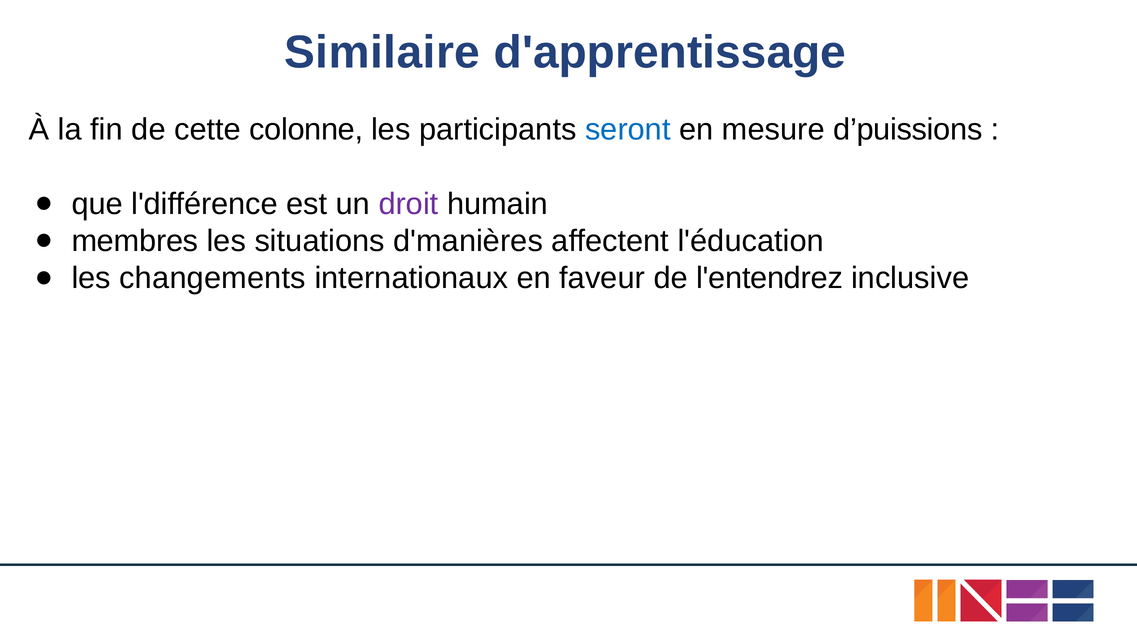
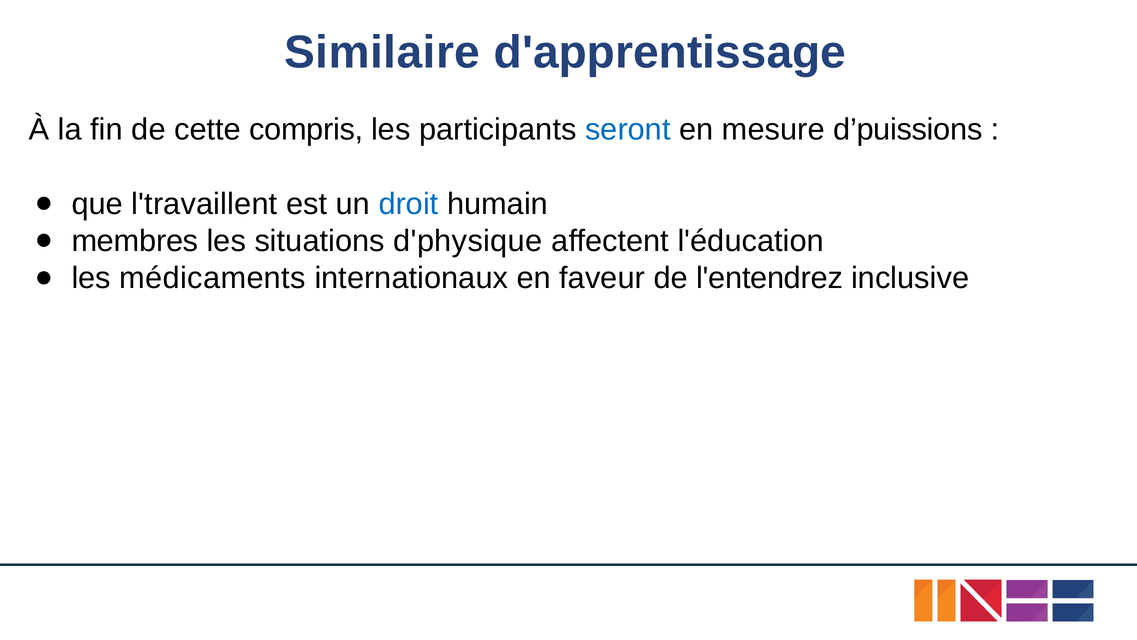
colonne: colonne -> compris (306, 130)
l'différence: l'différence -> l'travaillent (204, 204)
droit colour: purple -> blue (409, 204)
d'manières: d'manières -> d'physique (468, 241)
changements: changements -> médicaments (213, 278)
